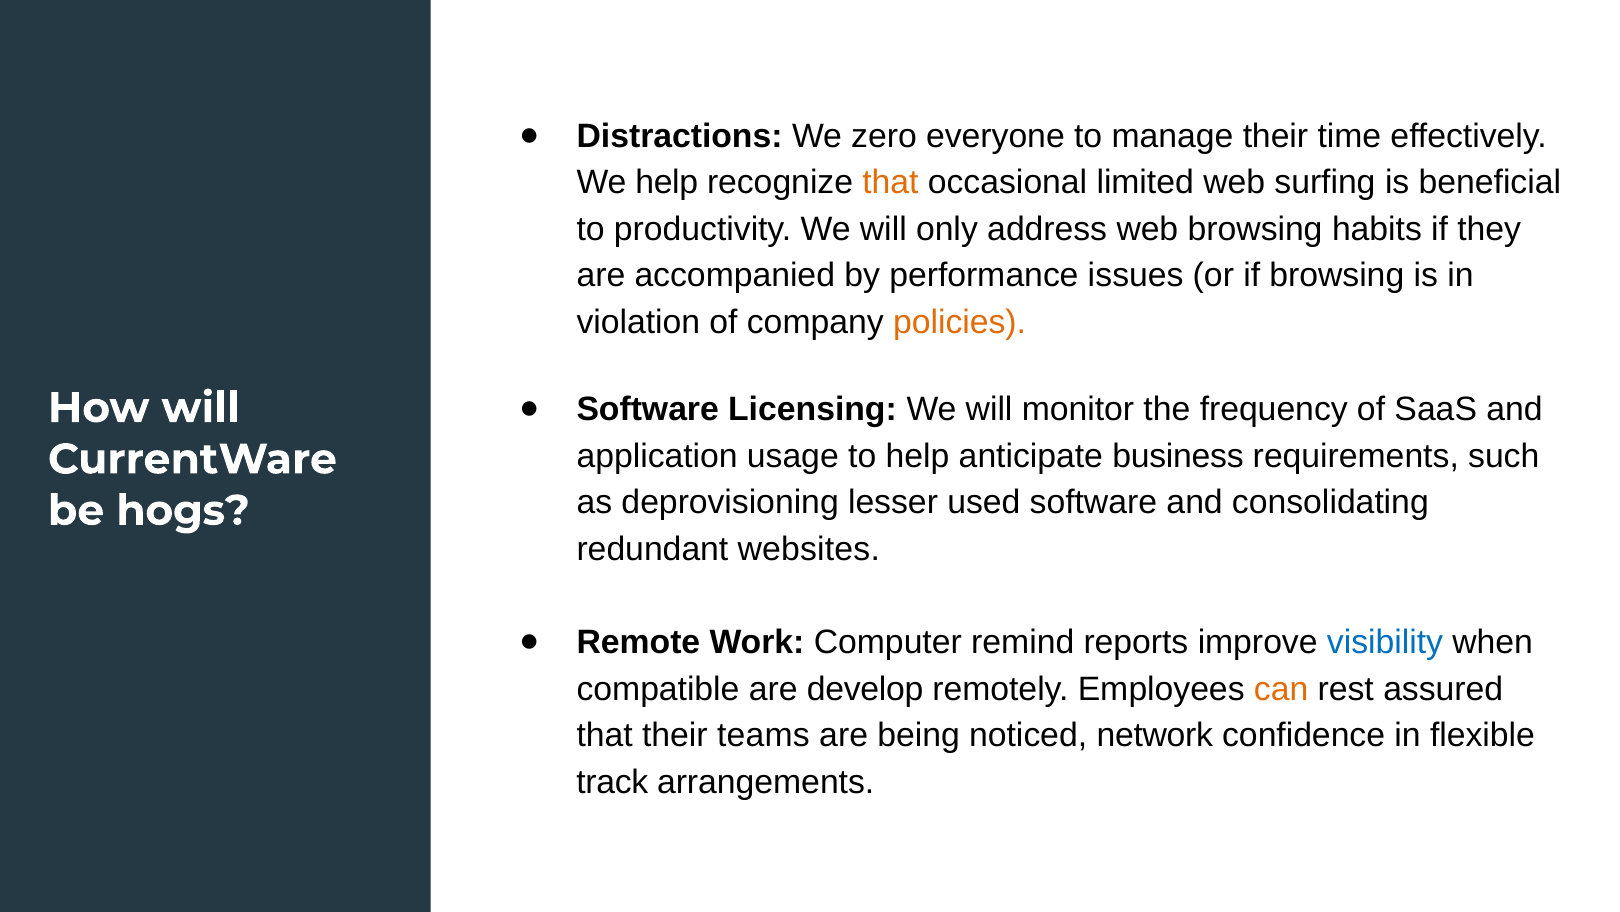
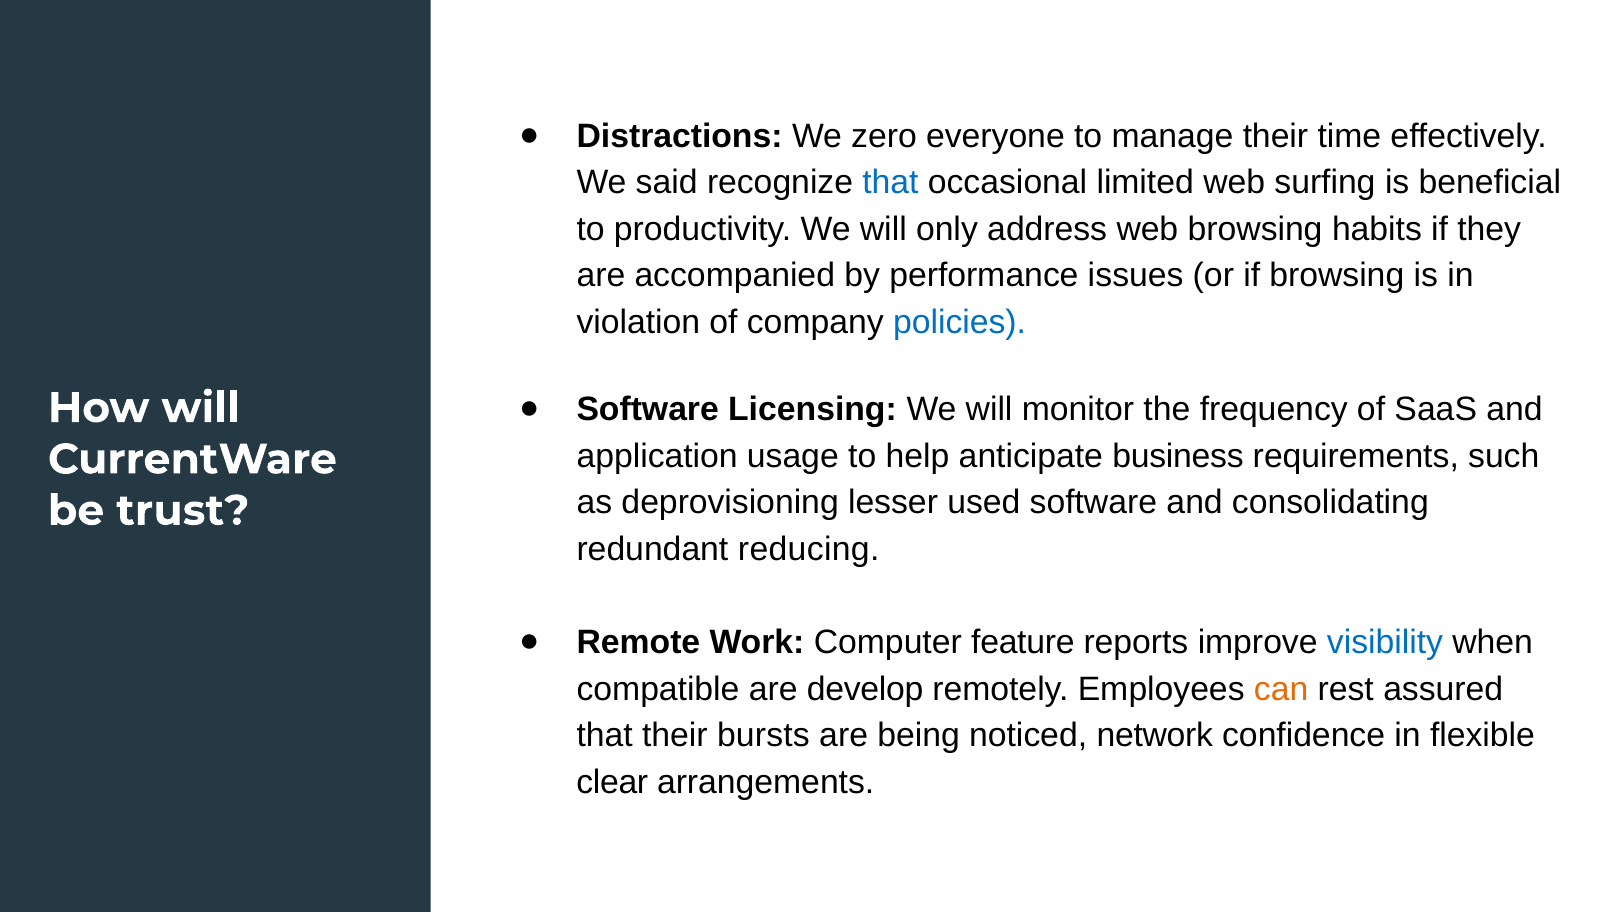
We help: help -> said (667, 182)
that colour: orange -> blue (890, 182)
policies colour: orange -> blue (960, 322)
hogs: hogs -> trust (183, 510)
websites: websites -> reducing (809, 549)
remind: remind -> feature (1023, 642)
teams: teams -> bursts (763, 735)
track: track -> clear (612, 782)
